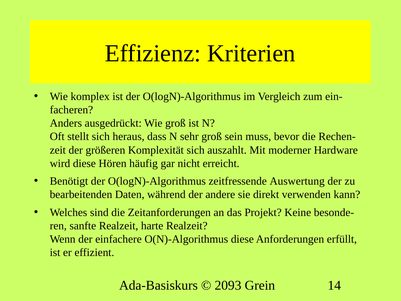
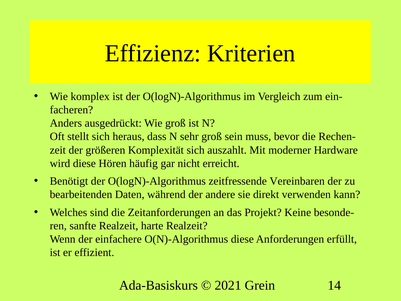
Auswertung: Auswertung -> Vereinbaren (297, 181)
2093: 2093 -> 2021 (228, 285)
